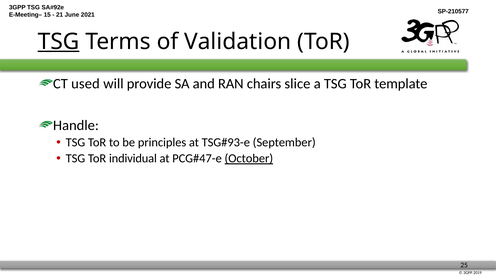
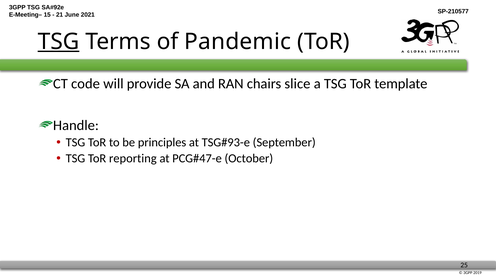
Validation: Validation -> Pandemic (238, 42)
used: used -> code (86, 84)
individual: individual -> reporting (133, 159)
October underline: present -> none (249, 159)
